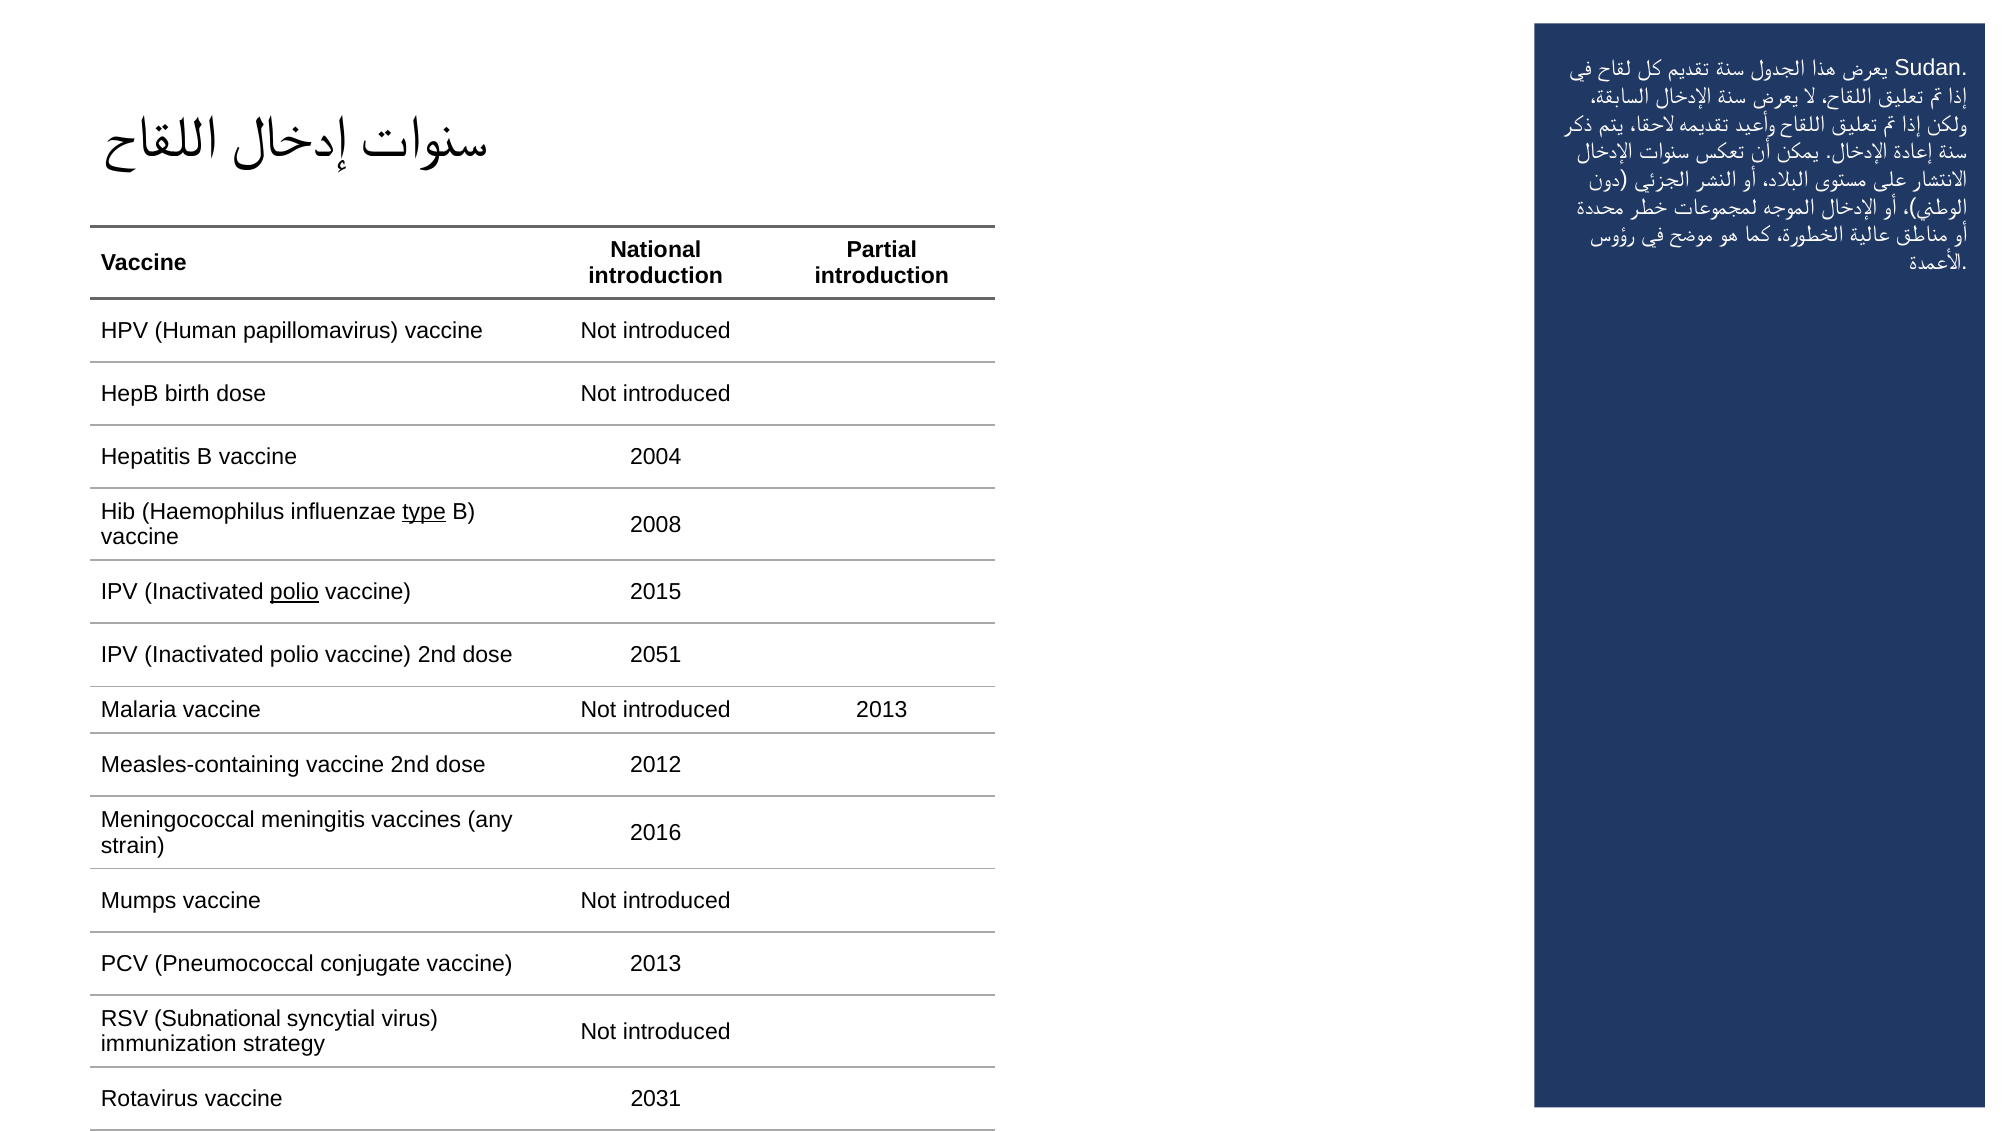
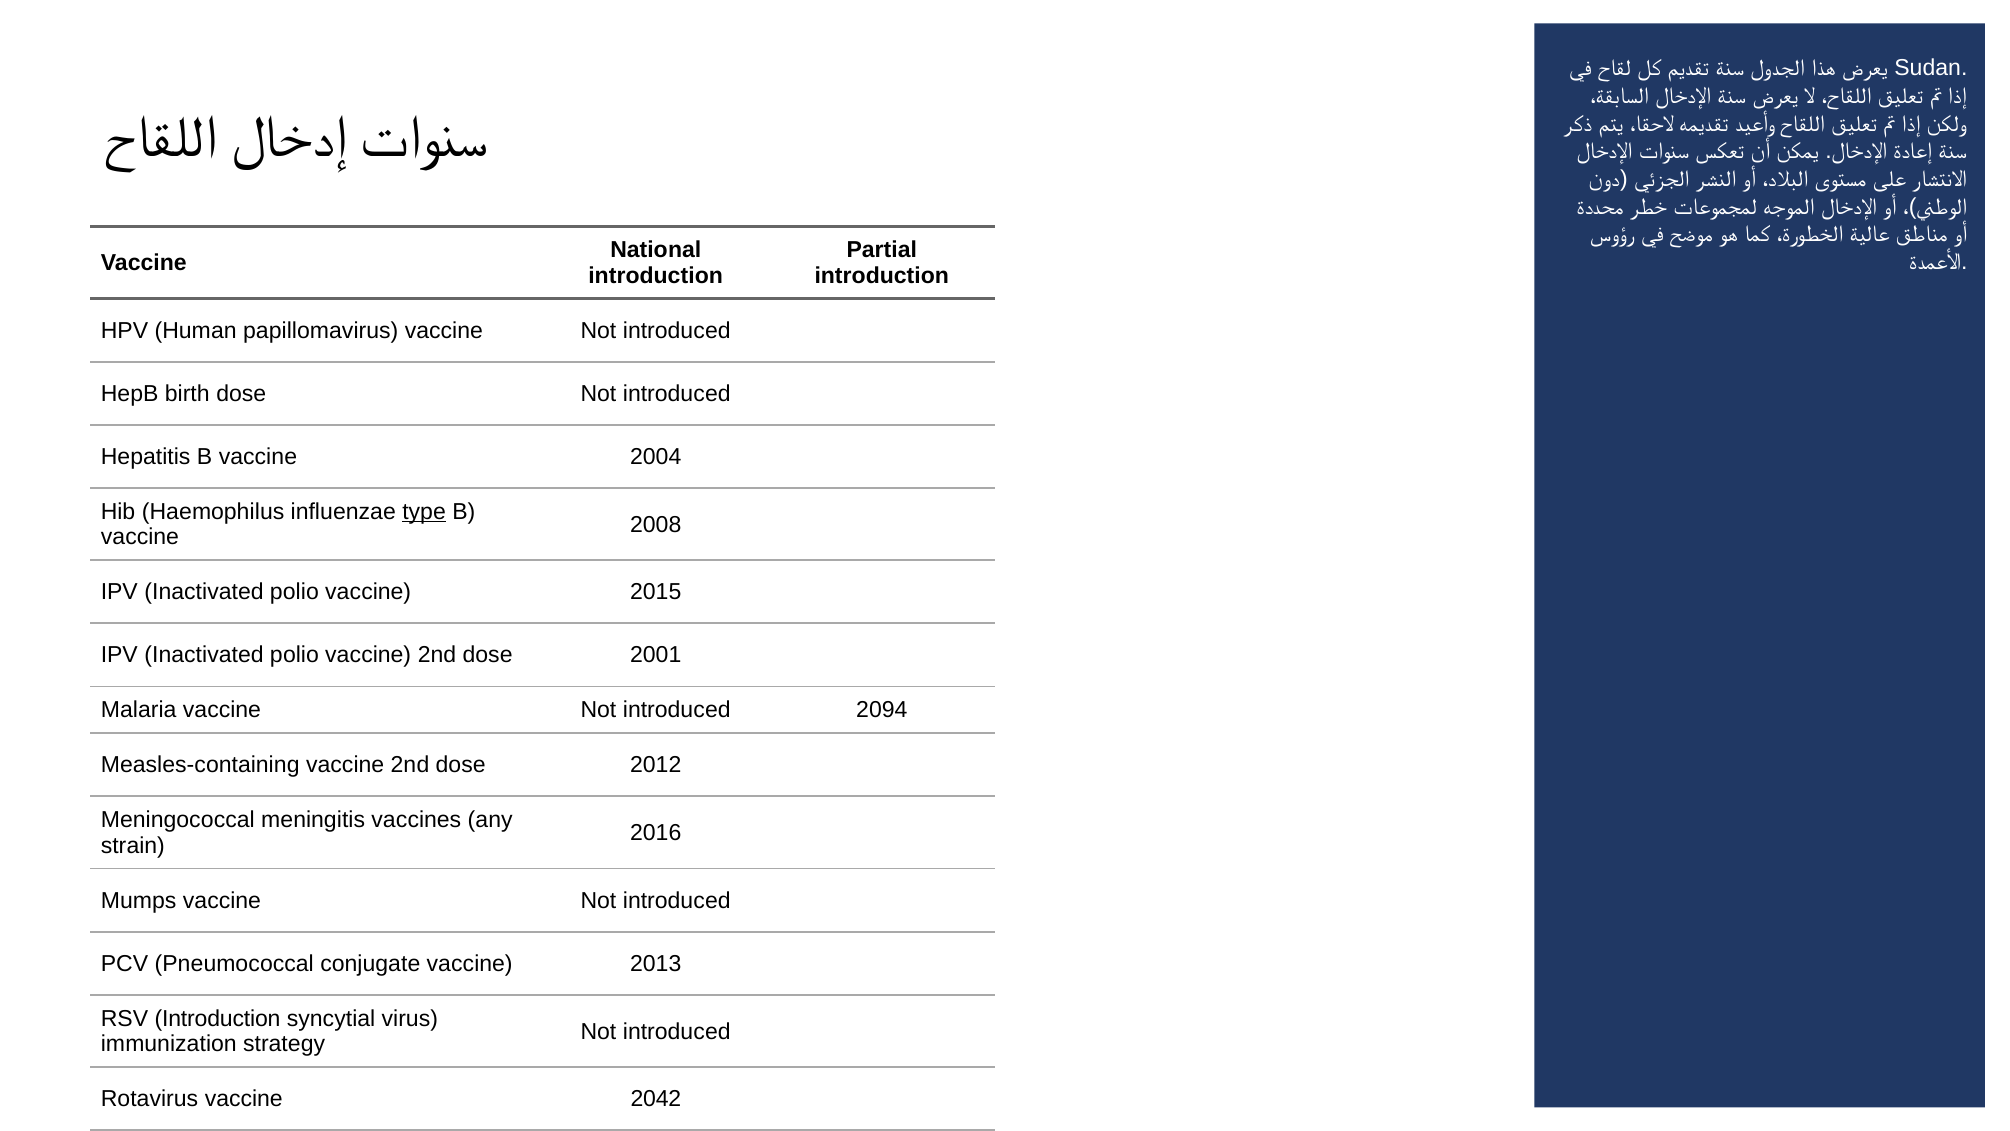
polio underline: present -> none (294, 592)
2051: 2051 -> 2001 (656, 655)
introduced 2013: 2013 -> 2094 (882, 710)
RSV Subnational: Subnational -> Introduction (218, 1018)
2031: 2031 -> 2042 (656, 1099)
